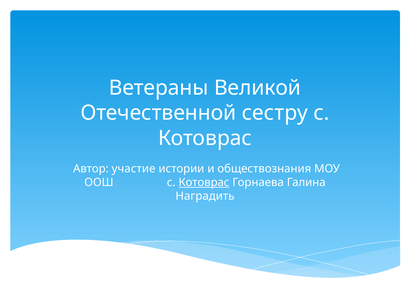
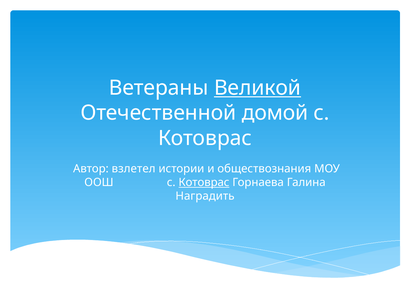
Великой underline: none -> present (258, 88)
сестру: сестру -> домой (275, 113)
участие: участие -> взлетел (134, 169)
